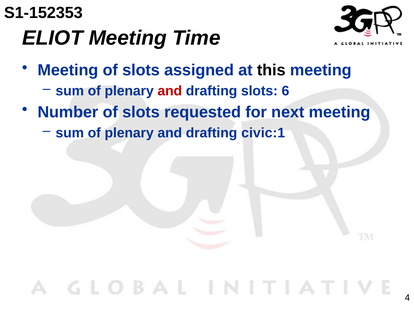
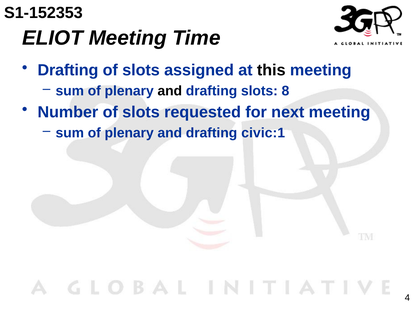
Meeting: Meeting -> Drafting (68, 70)
and colour: red -> black (170, 91)
6: 6 -> 8 (285, 91)
